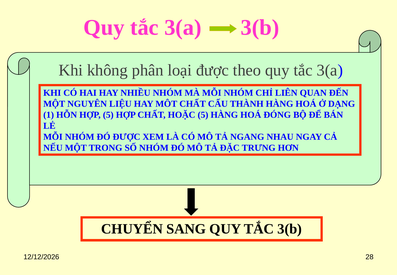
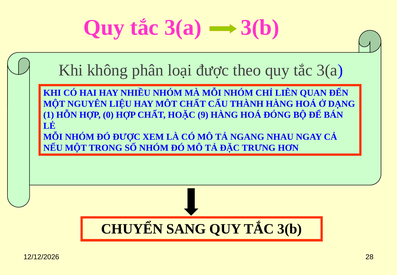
HỢP 5: 5 -> 0 (108, 115)
HOẶC 5: 5 -> 9 (203, 115)
